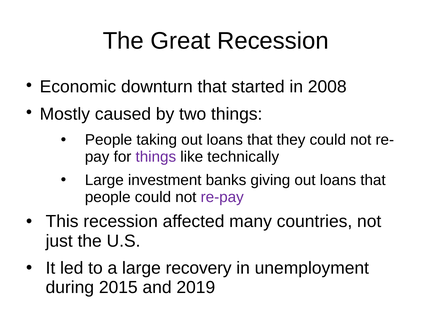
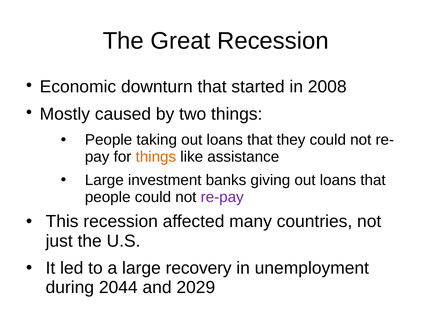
things colour: purple -> orange (156, 157)
technically: technically -> assistance (243, 157)
2015: 2015 -> 2044 (118, 287)
2019: 2019 -> 2029 (196, 287)
